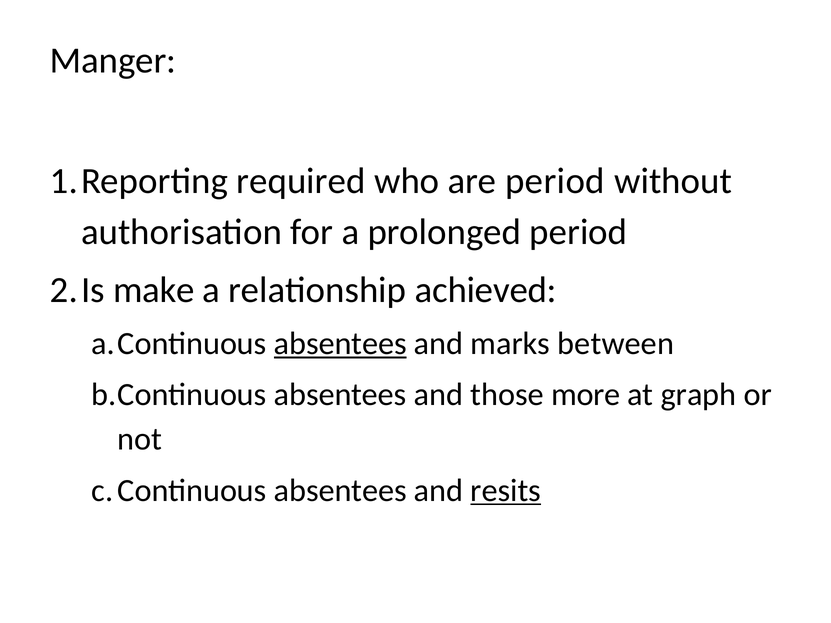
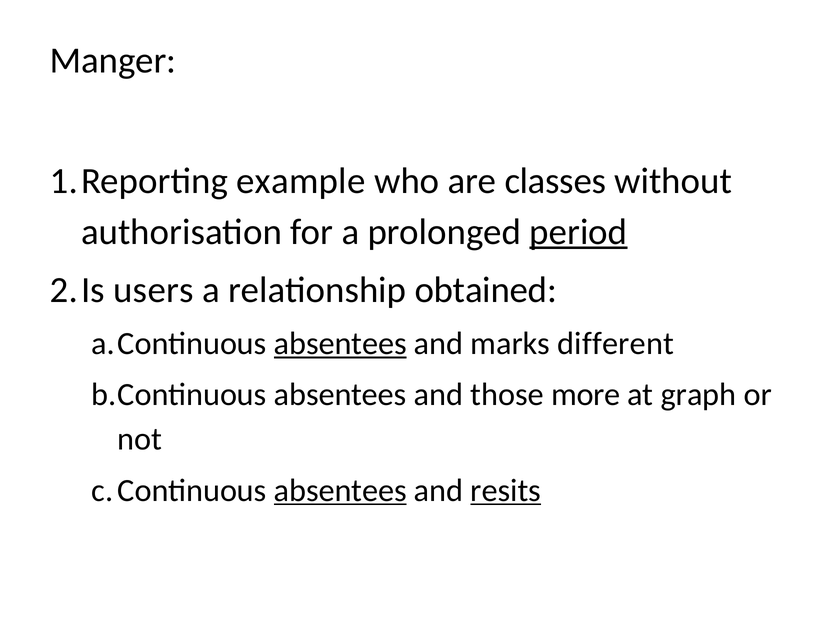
required: required -> example (301, 181)
are period: period -> classes (555, 181)
period underline: none -> present (578, 232)
make: make -> users (153, 290)
achieved: achieved -> obtained (486, 290)
between: between -> different (616, 344)
absentees underline: none -> present (340, 491)
